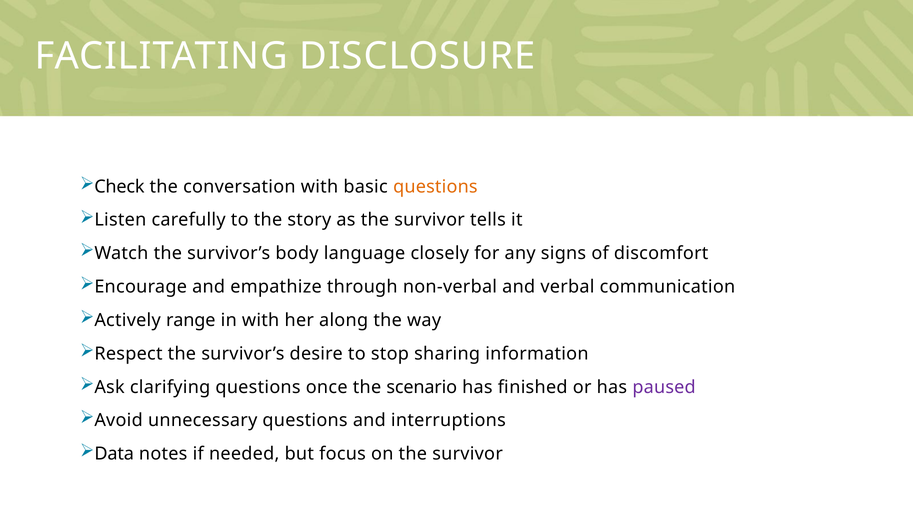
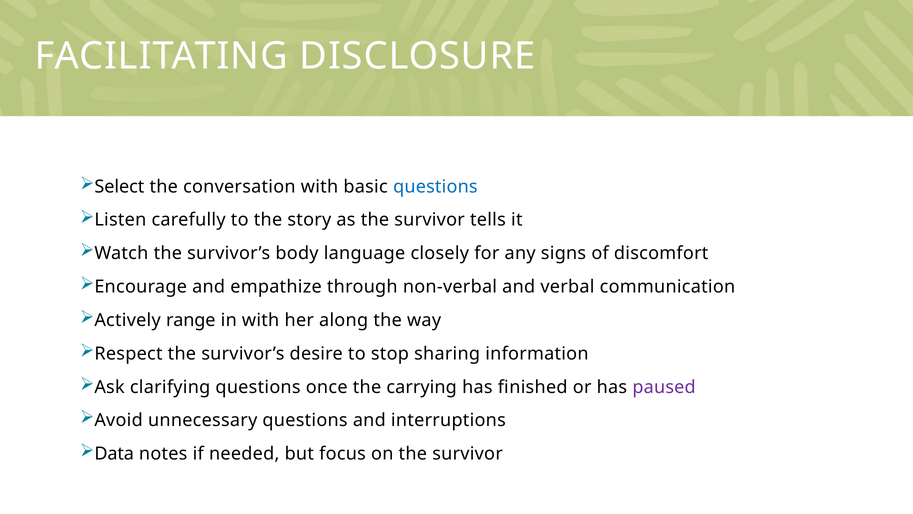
Check: Check -> Select (119, 186)
questions colour: orange -> blue (435, 186)
scenario: scenario -> carrying (422, 387)
